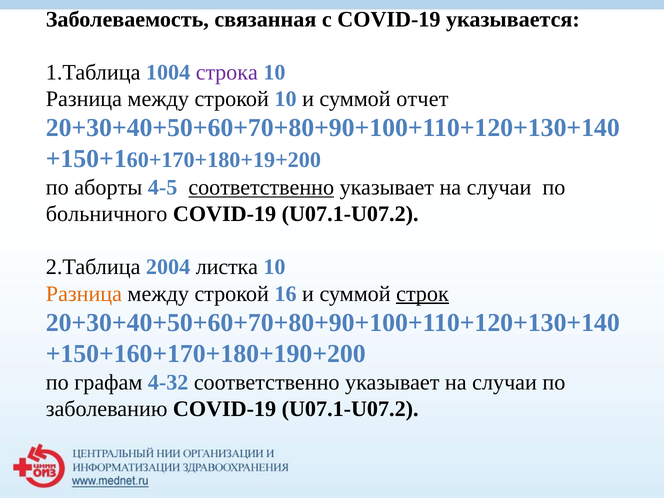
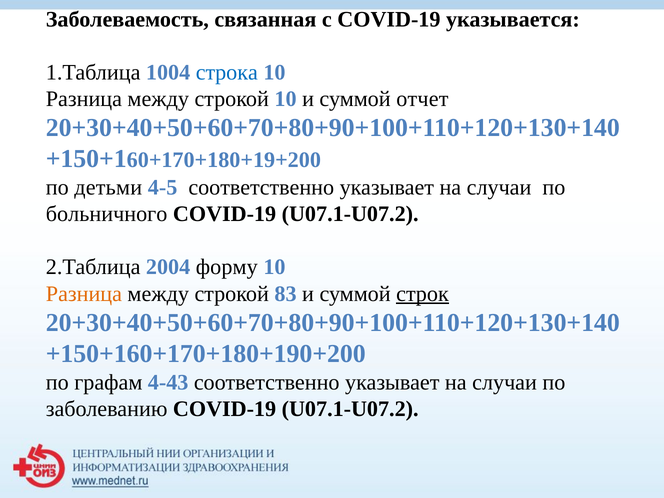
строка colour: purple -> blue (227, 72)
аборты: аборты -> детьми (108, 188)
соответственно underline: present -> none (261, 188)
листка: листка -> форму (227, 267)
16: 16 -> 83 (286, 294)
4-32: 4-32 -> 4-43 (168, 382)
